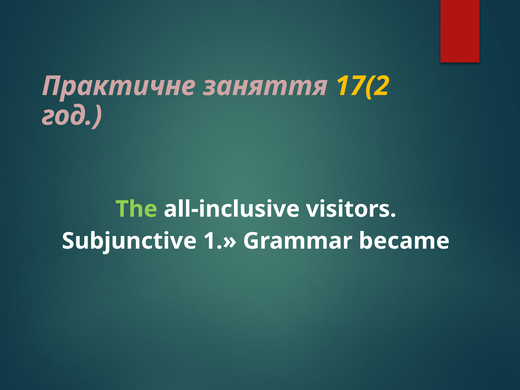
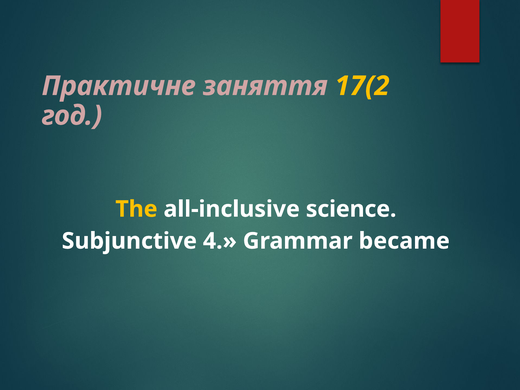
The colour: light green -> yellow (136, 209)
visitors: visitors -> science (351, 209)
1: 1 -> 4 (220, 241)
